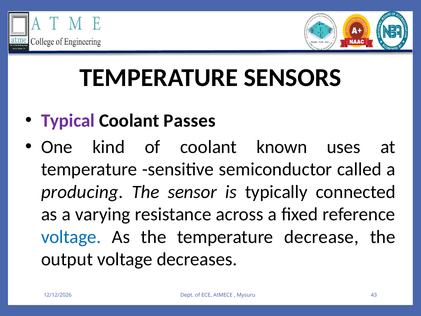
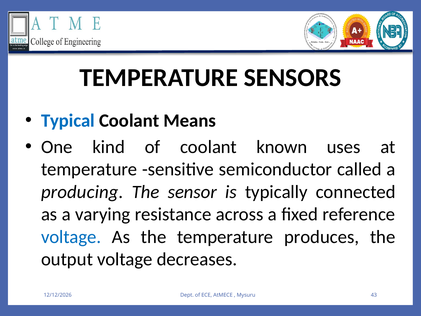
Typical colour: purple -> blue (68, 121)
Passes: Passes -> Means (190, 121)
decrease: decrease -> produces (322, 237)
